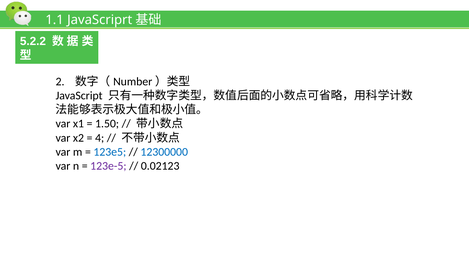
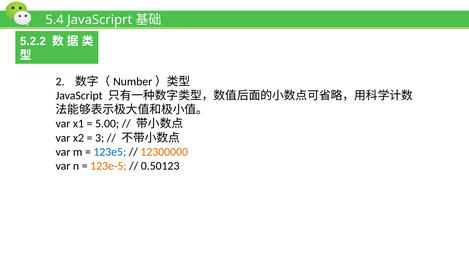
1.1: 1.1 -> 5.4 (55, 20)
1.50: 1.50 -> 5.00 (107, 124)
4: 4 -> 3 (100, 138)
12300000 colour: blue -> orange (164, 152)
123e-5 colour: purple -> orange (108, 166)
0.02123: 0.02123 -> 0.50123 (160, 166)
